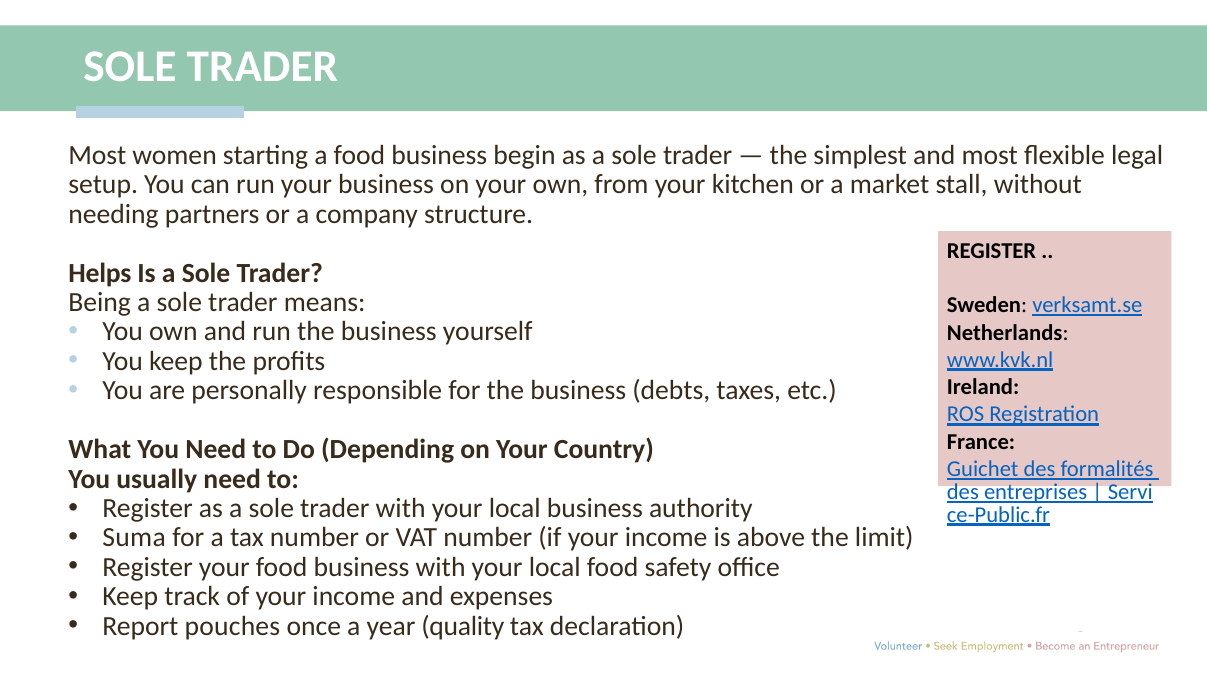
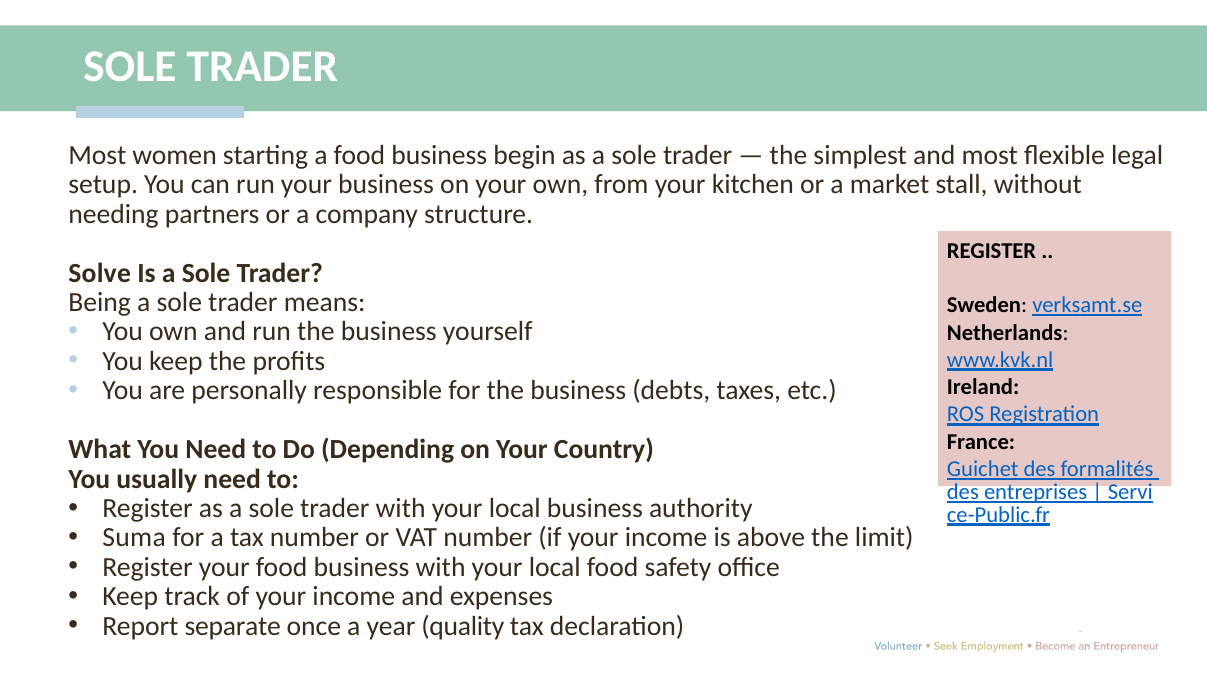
Helps: Helps -> Solve (100, 273)
pouches: pouches -> separate (233, 626)
